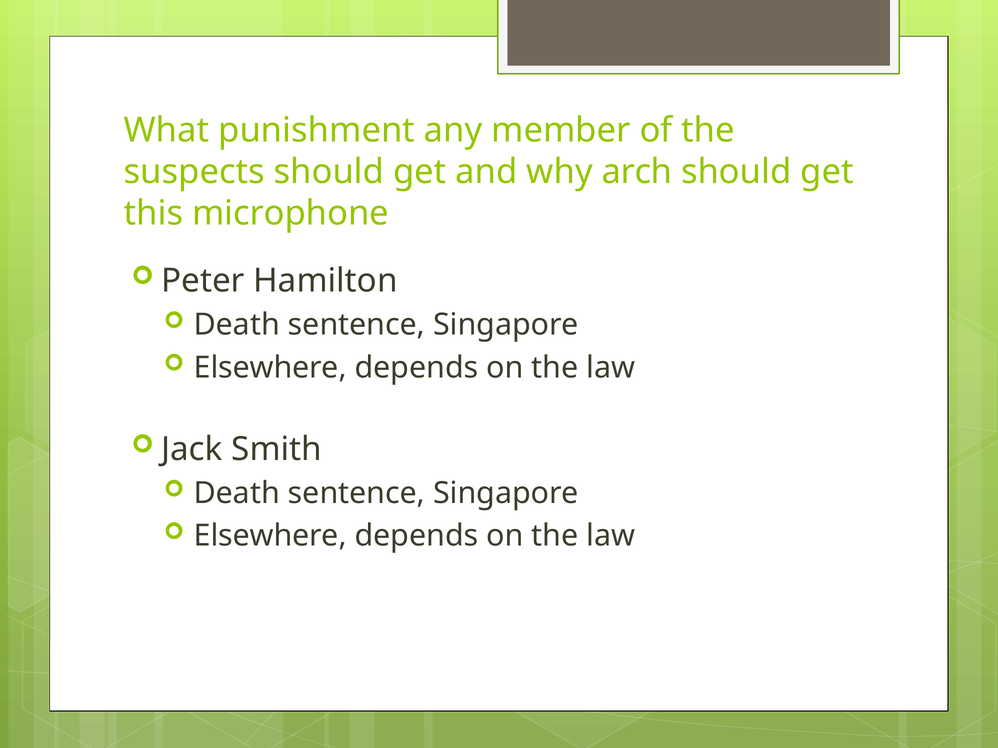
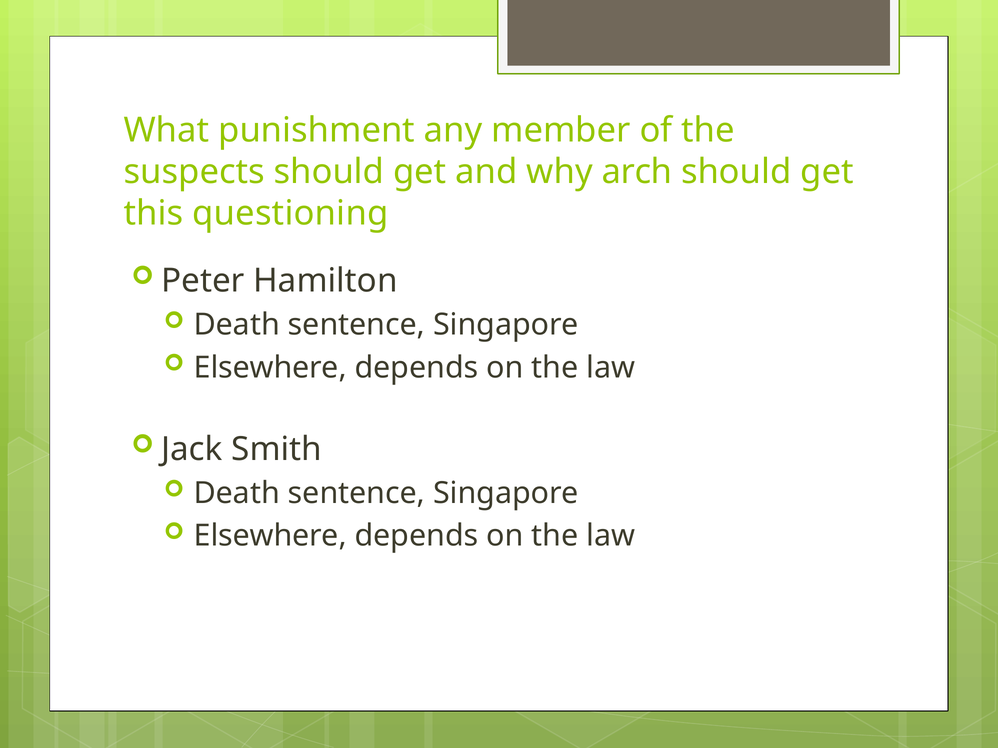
microphone: microphone -> questioning (290, 214)
